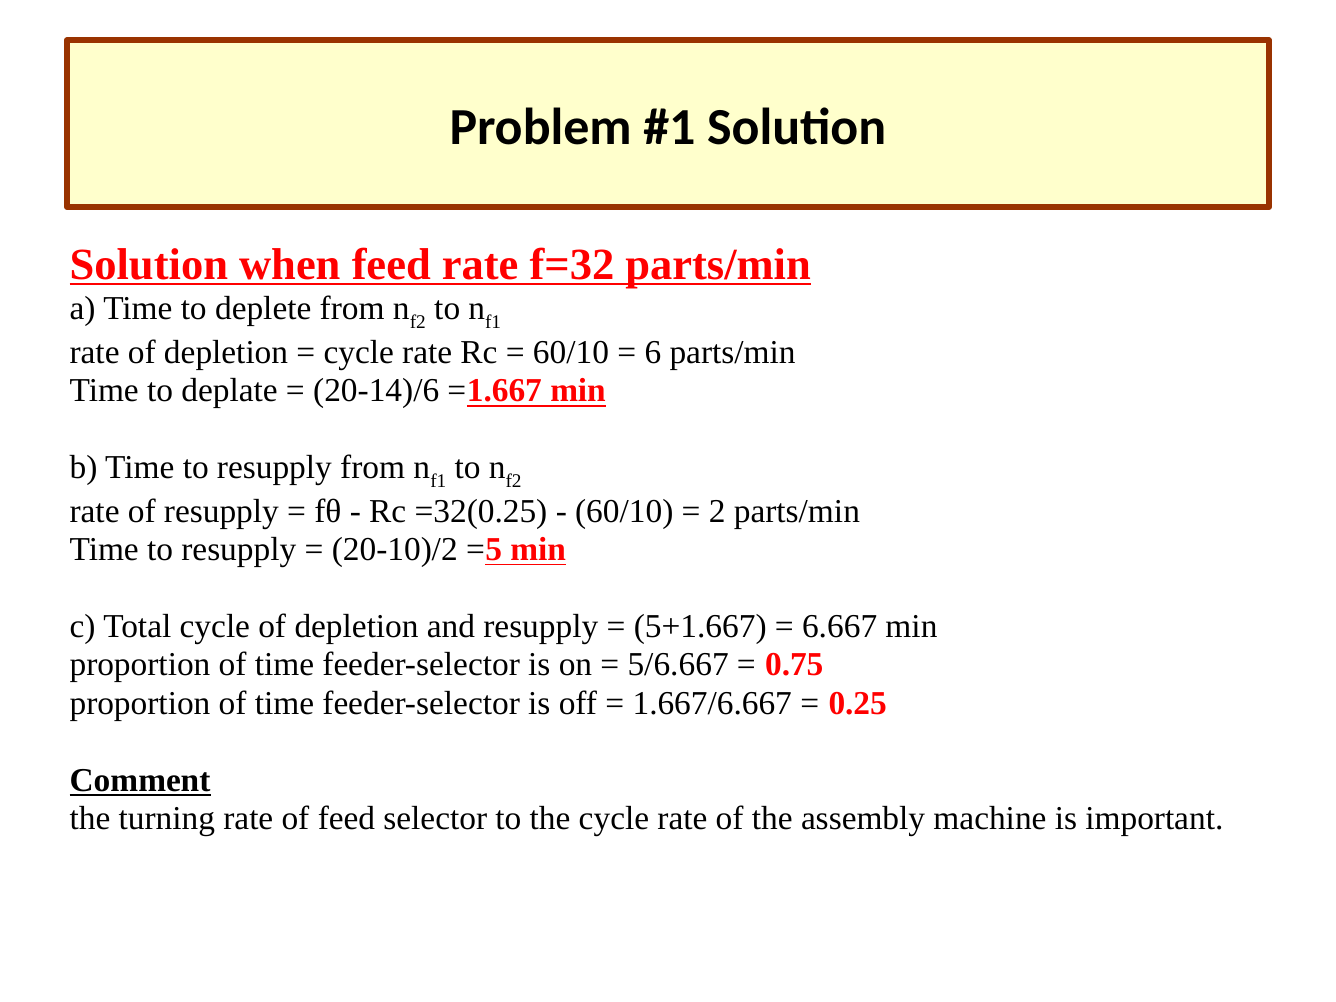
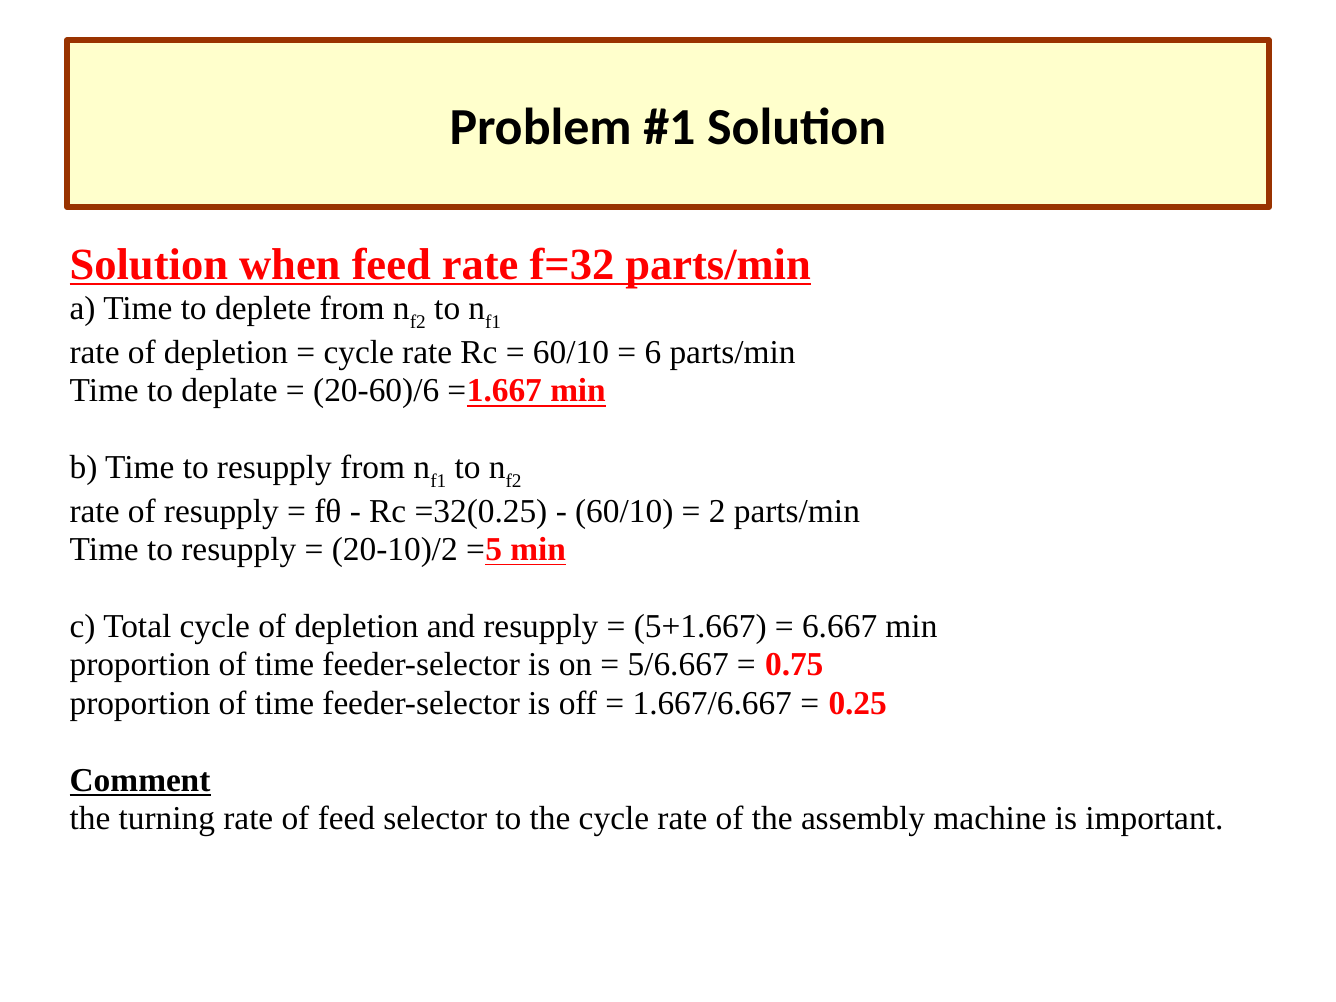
20-14)/6: 20-14)/6 -> 20-60)/6 (376, 391)
